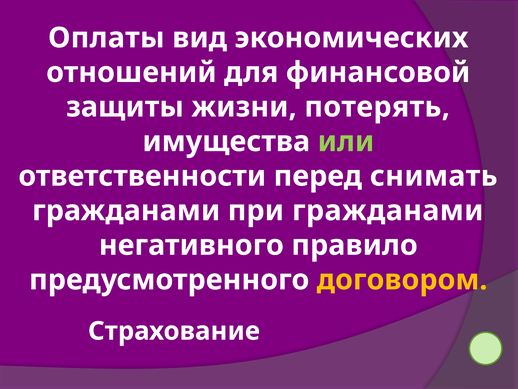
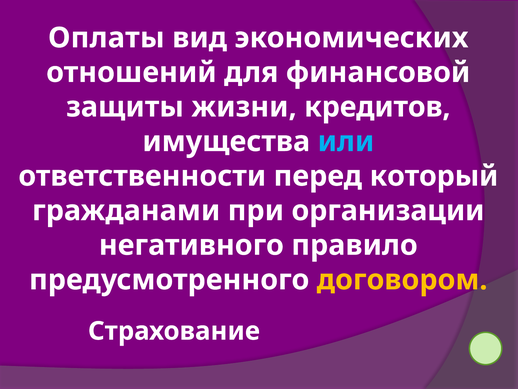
потерять: потерять -> кредитов (377, 107)
или colour: light green -> light blue (346, 141)
снимать: снимать -> который (434, 176)
при гражданами: гражданами -> организации (388, 210)
